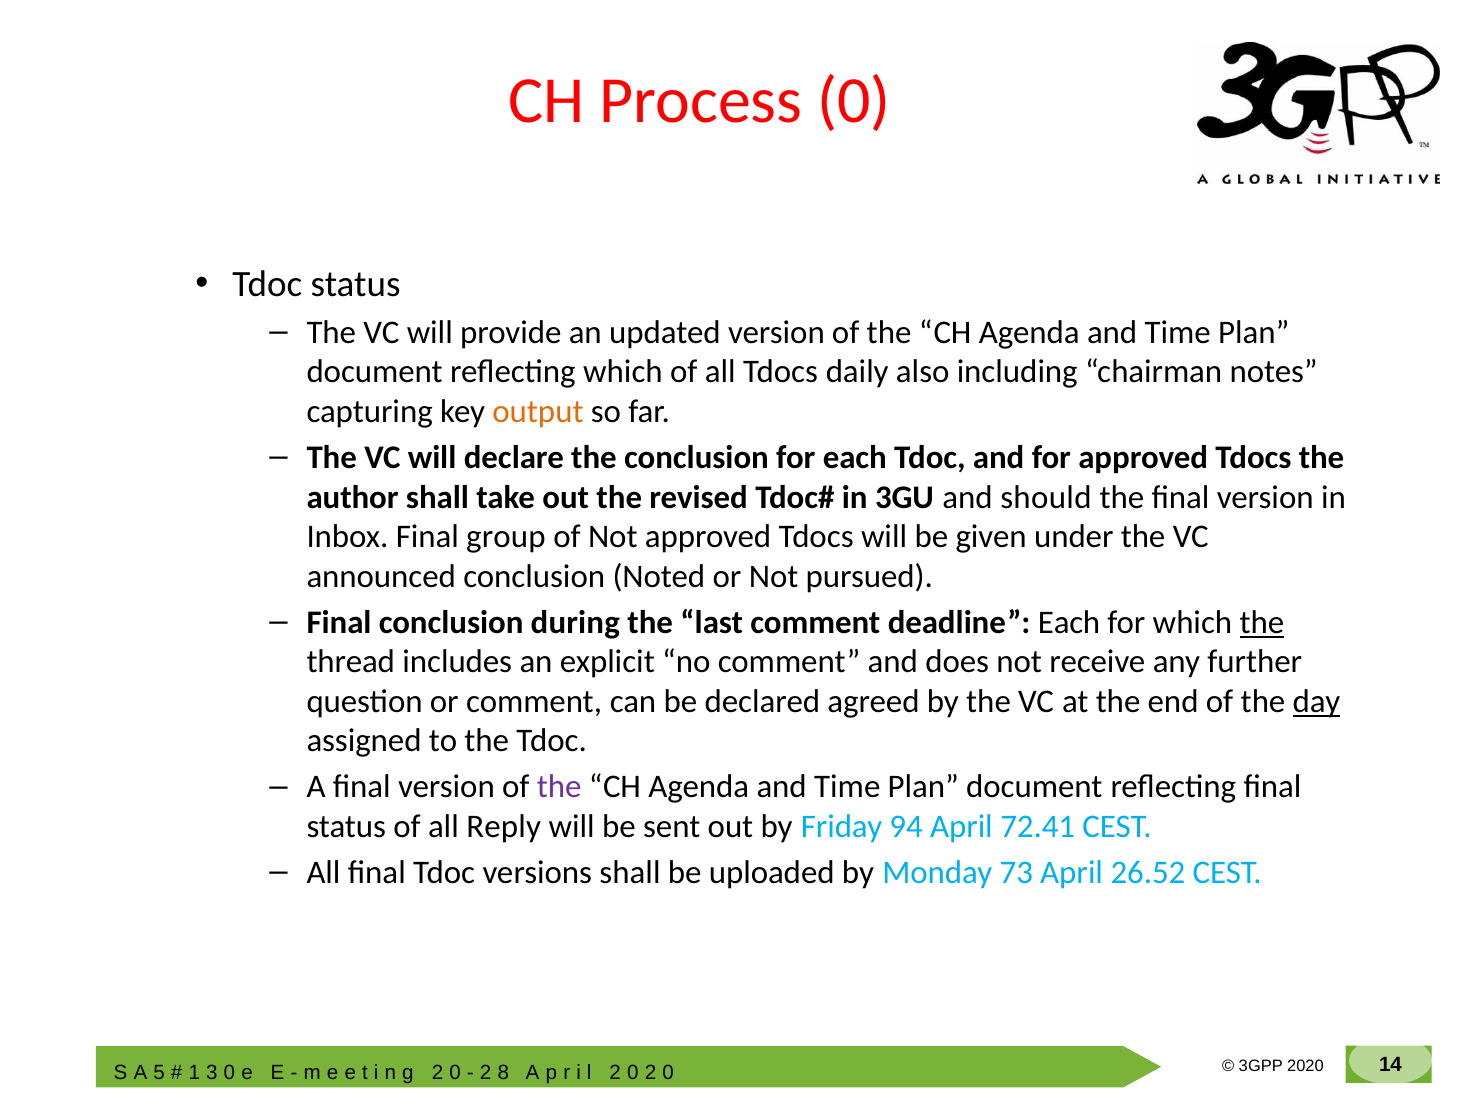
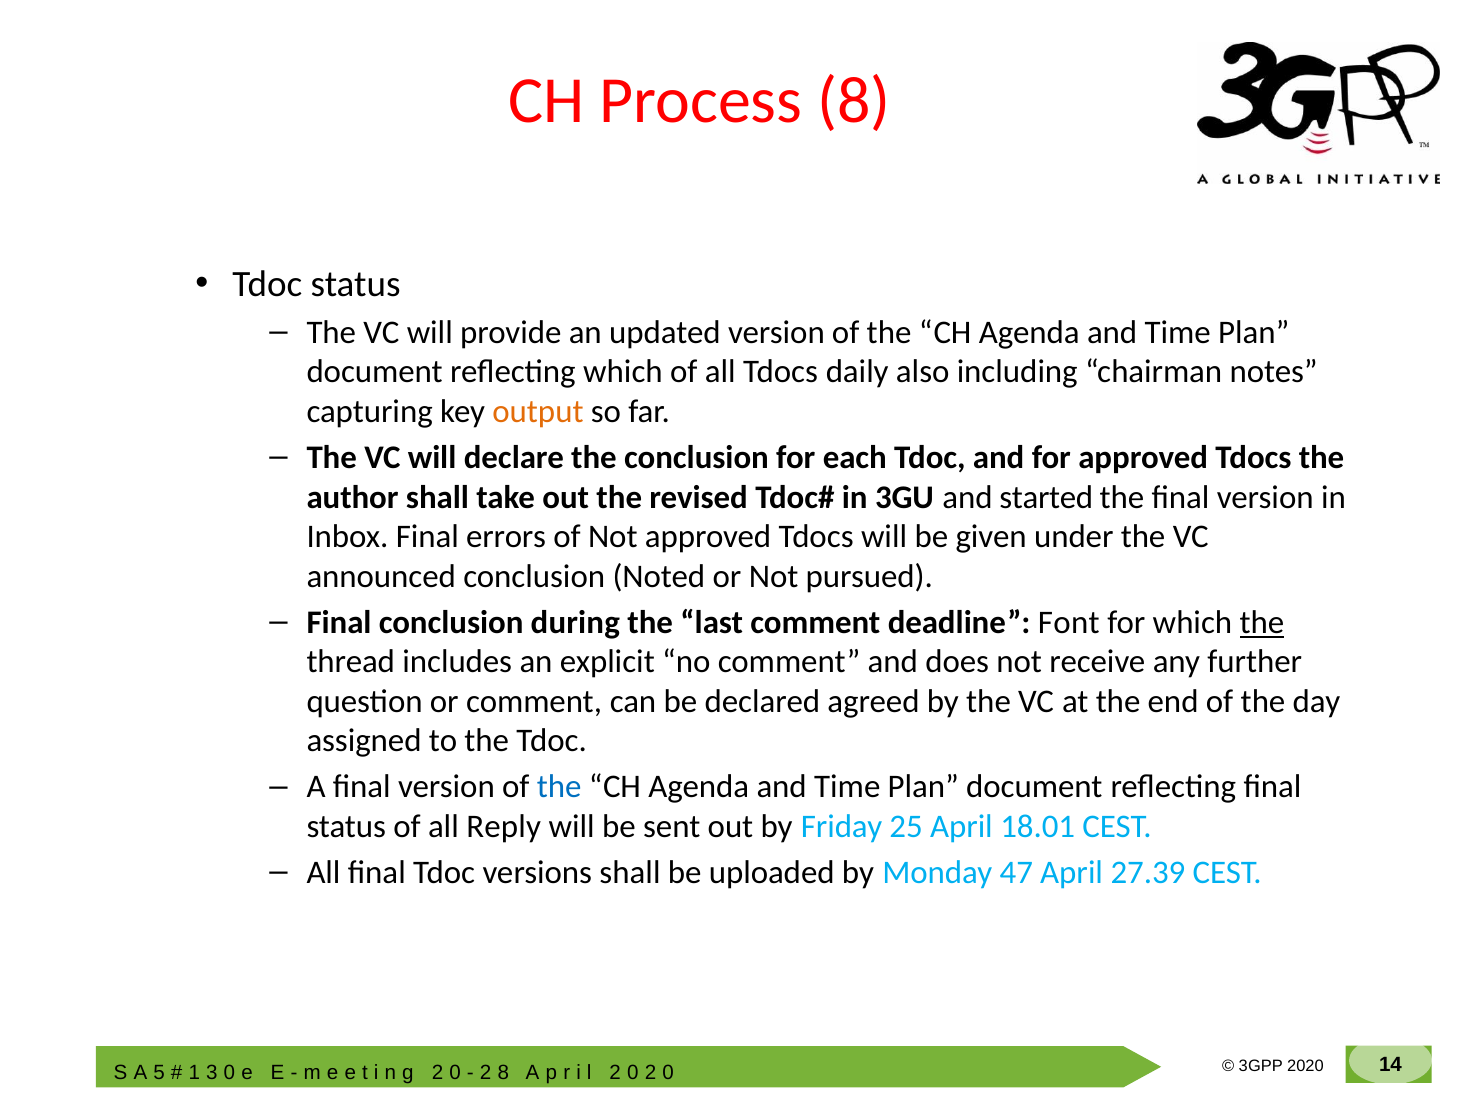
Process 0: 0 -> 8 (854, 100)
should: should -> started (1046, 497)
group: group -> errors (506, 537)
deadline Each: Each -> Font (1069, 623)
day underline: present -> none (1316, 702)
the colour: purple -> blue (559, 787)
94: 94 -> 25 (906, 827)
72.41: 72.41 -> 18.01 (1038, 827)
73: 73 -> 47 (1016, 873)
26.52: 26.52 -> 27.39 (1148, 873)
